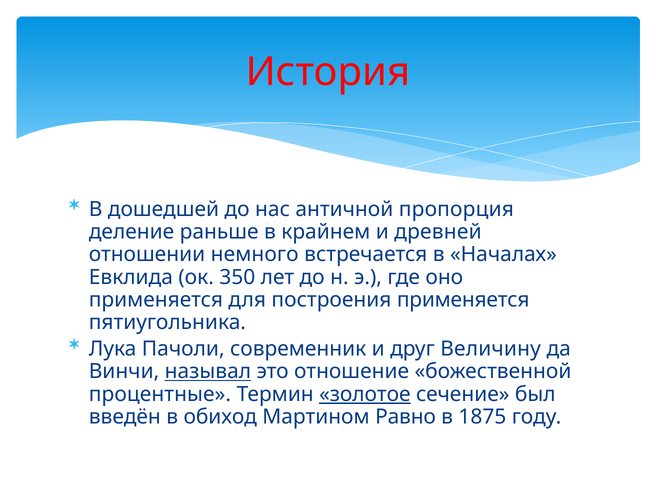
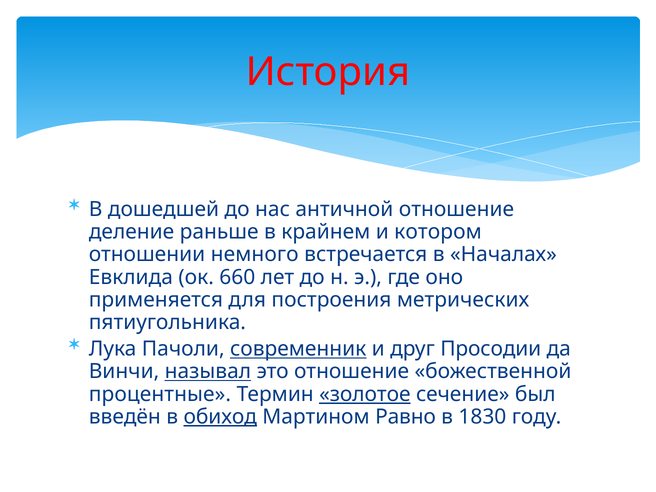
античной пропорция: пропорция -> отношение (456, 209)
древней: древней -> котором (438, 232)
350: 350 -> 660 (237, 277)
построения применяется: применяется -> метрических (463, 300)
современник underline: none -> present (298, 349)
Величину: Величину -> Просодии (491, 349)
обиход underline: none -> present (220, 417)
1875: 1875 -> 1830 (482, 417)
